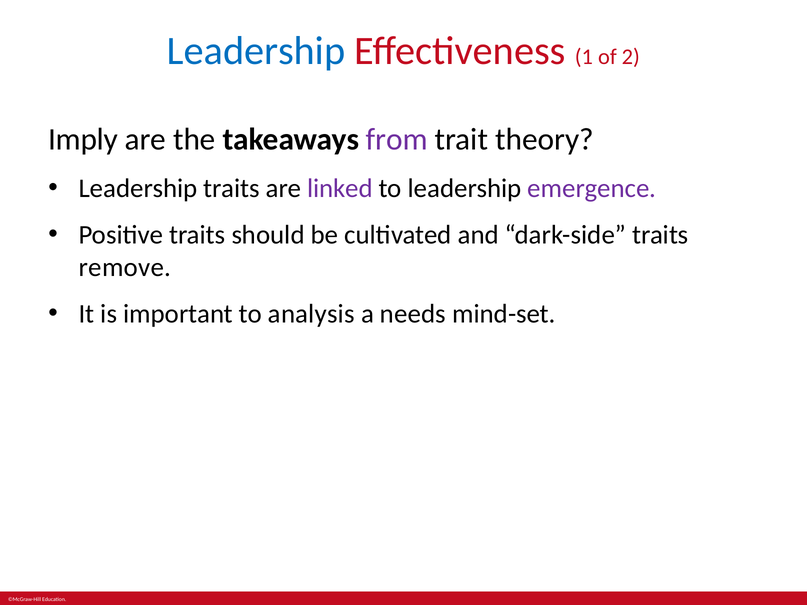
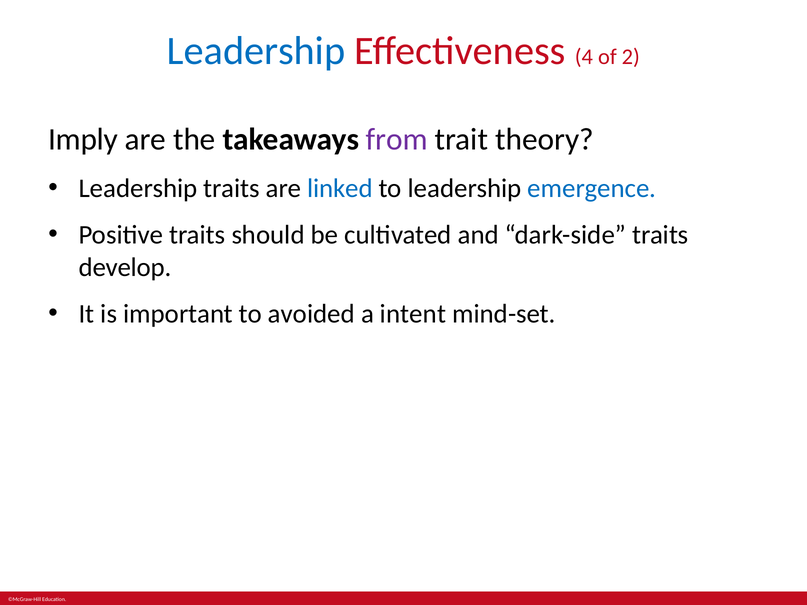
1: 1 -> 4 (584, 57)
linked colour: purple -> blue (340, 188)
emergence colour: purple -> blue (592, 188)
remove: remove -> develop (125, 267)
analysis: analysis -> avoided (311, 314)
needs: needs -> intent (413, 314)
